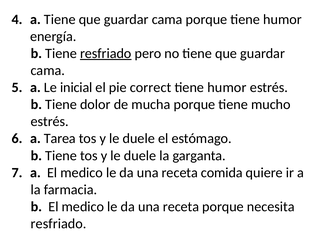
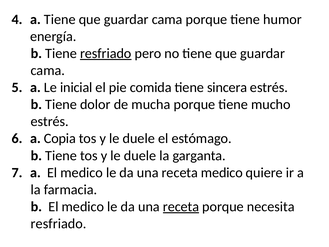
correct: correct -> comida (151, 87)
humor: humor -> sincera (227, 87)
Tarea: Tarea -> Copia (60, 138)
receta comida: comida -> medico (222, 172)
receta underline: none -> present (181, 206)
